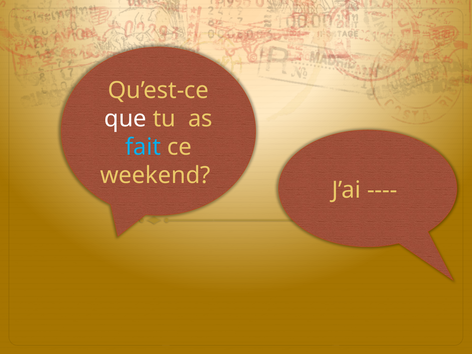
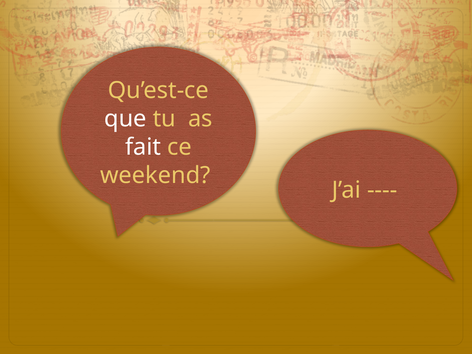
fait colour: light blue -> white (143, 147)
